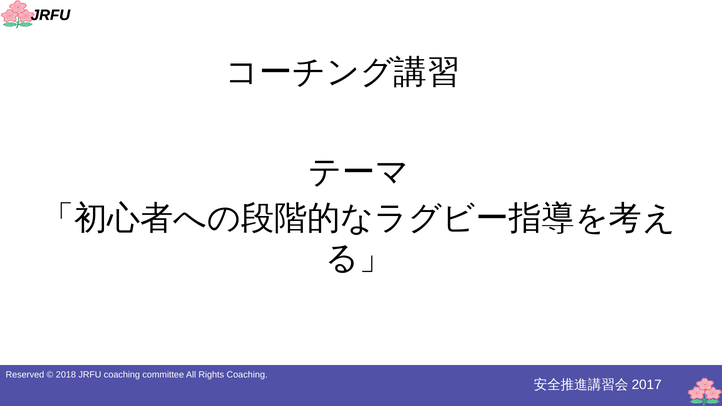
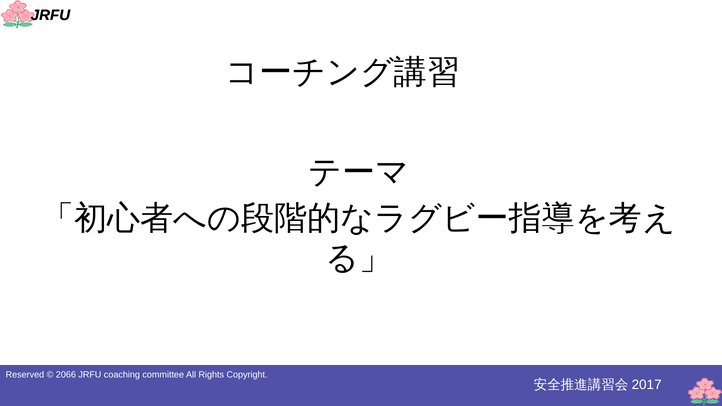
2018: 2018 -> 2066 (66, 375)
Rights Coaching: Coaching -> Copyright (247, 375)
